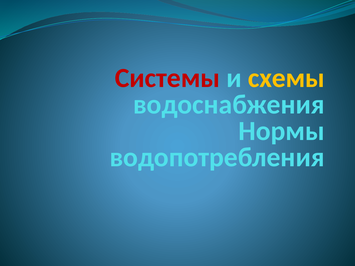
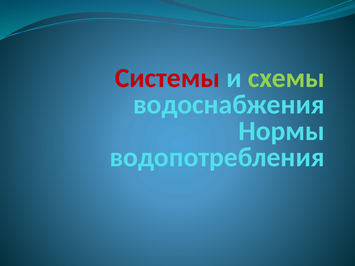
схемы colour: yellow -> light green (286, 78)
